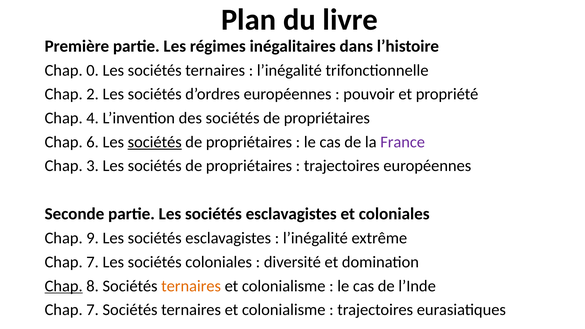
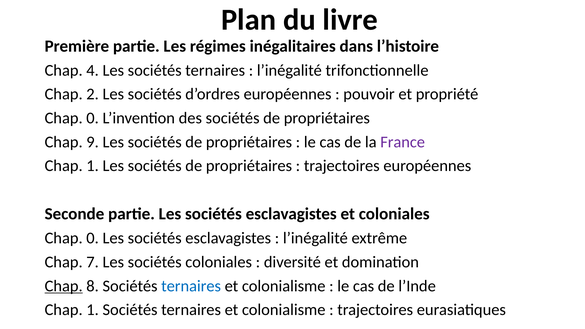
0: 0 -> 4 (93, 70)
4: 4 -> 0 (93, 118)
6: 6 -> 9 (93, 142)
sociétés underline: present -> none (155, 142)
3: 3 -> 1 (93, 166)
9: 9 -> 0 (93, 238)
ternaires colour: orange -> blue (191, 286)
7: 7 -> 1 (93, 310)
